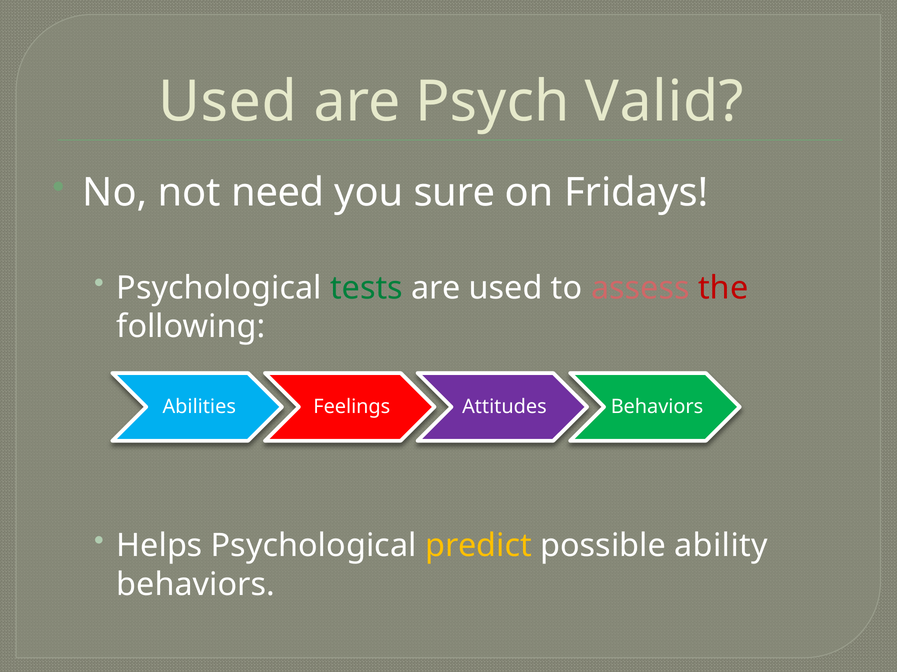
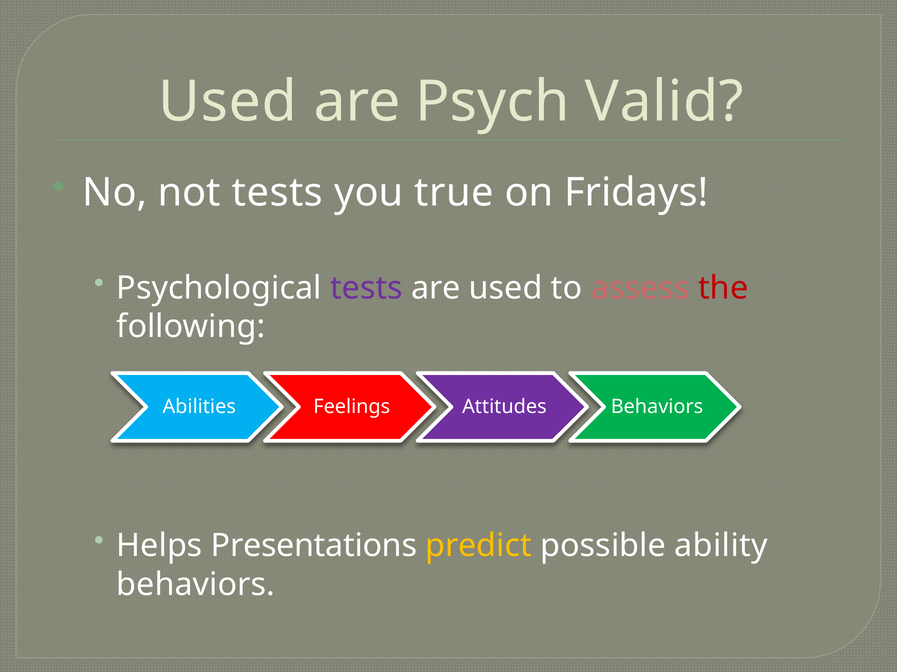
not need: need -> tests (277, 193)
sure: sure -> true (454, 193)
tests colour: green -> purple (366, 288)
Helps Psychological: Psychological -> Presentations (314, 546)
